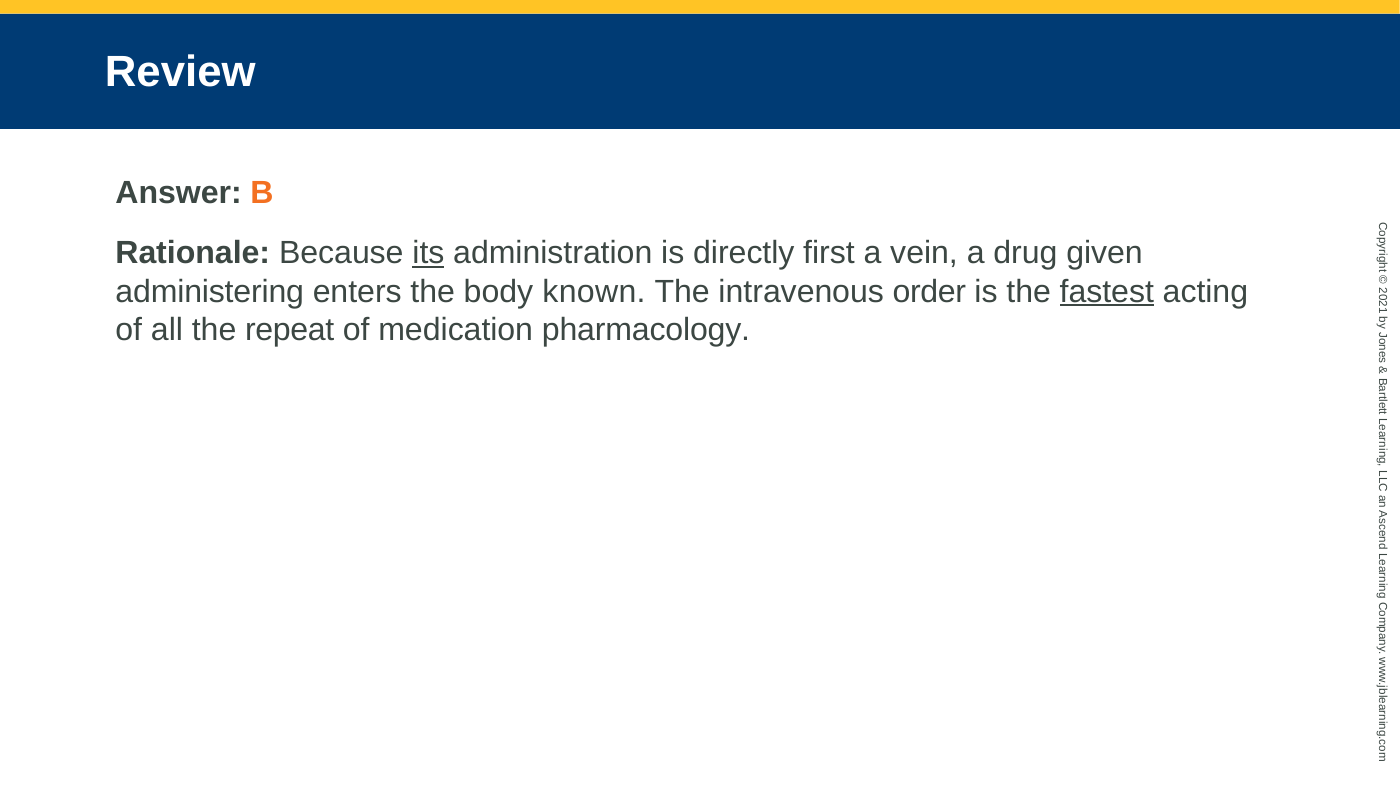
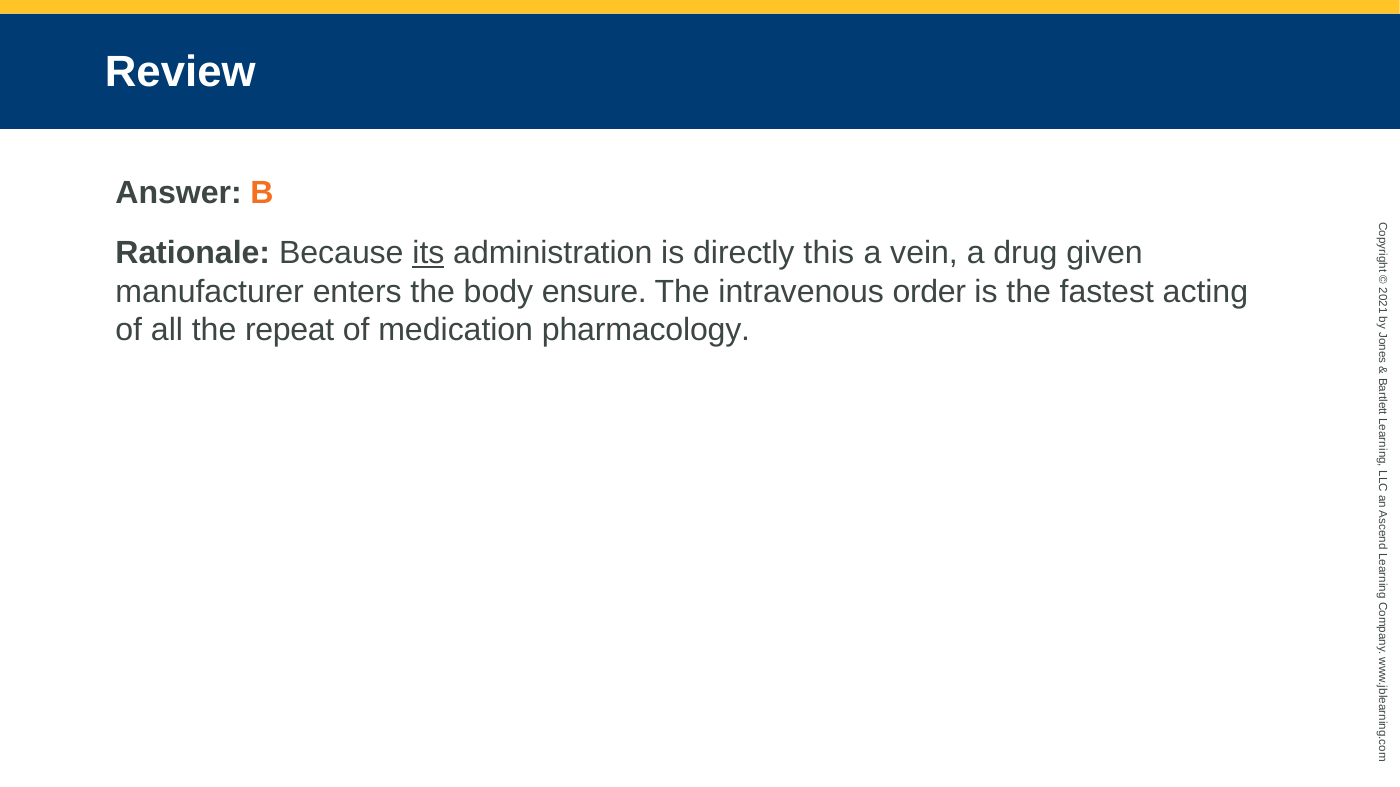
first: first -> this (829, 253)
administering: administering -> manufacturer (210, 292)
known: known -> ensure (594, 292)
fastest underline: present -> none (1107, 292)
